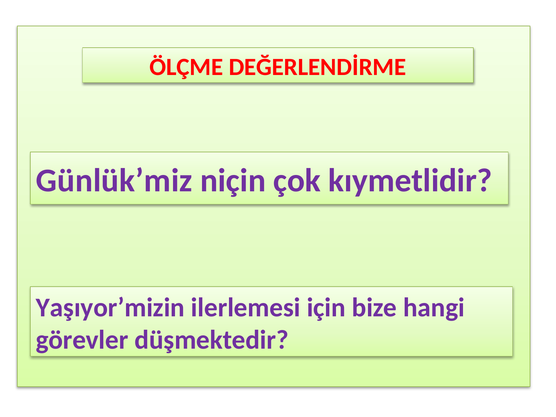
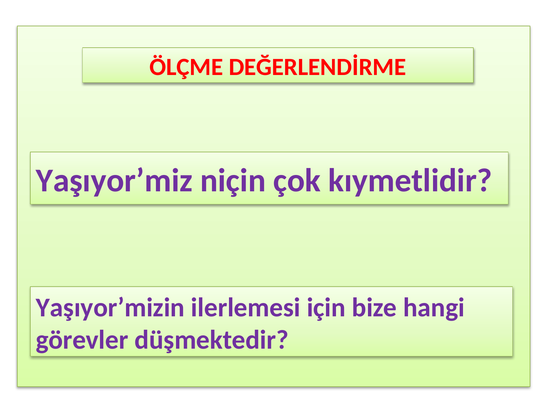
Günlük’miz: Günlük’miz -> Yaşıyor’miz (114, 180)
